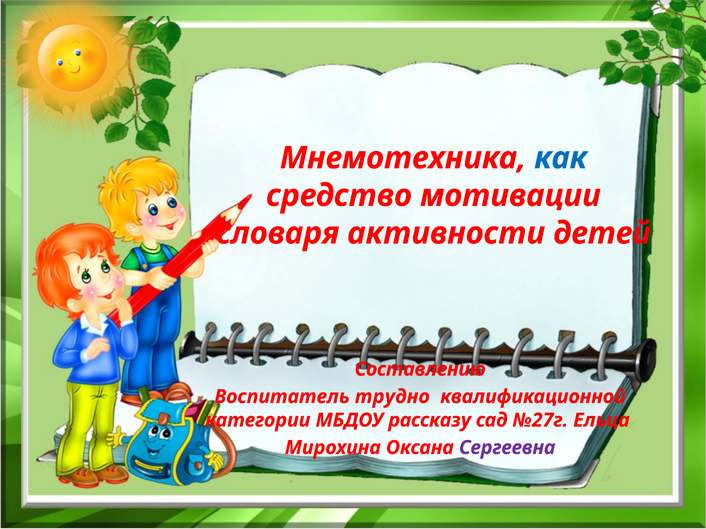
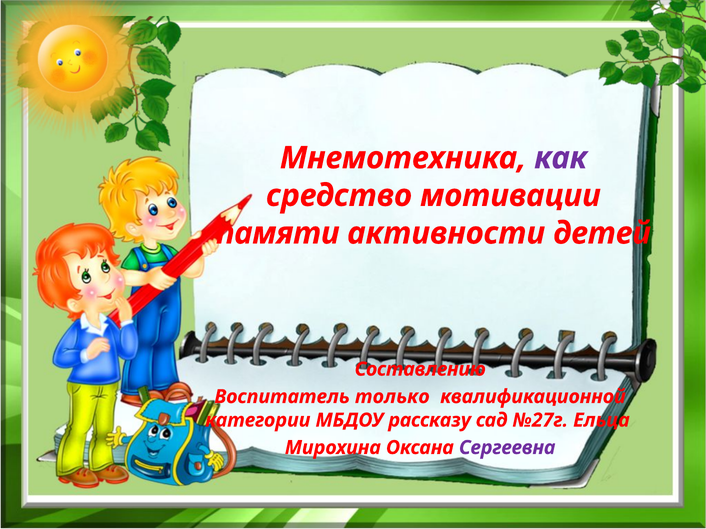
как colour: blue -> purple (561, 158)
словаря: словаря -> памяти (278, 233)
трудно: трудно -> только (392, 397)
